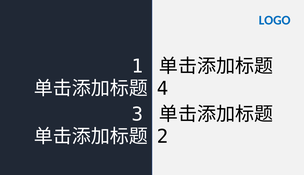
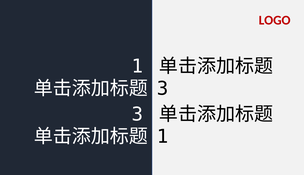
LOGO colour: blue -> red (275, 20)
4: 4 -> 3 (163, 89)
2: 2 -> 1 (163, 137)
